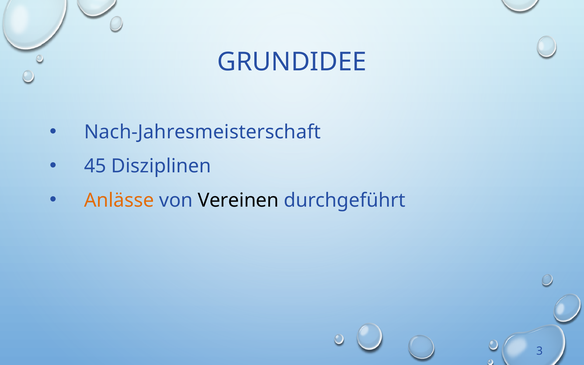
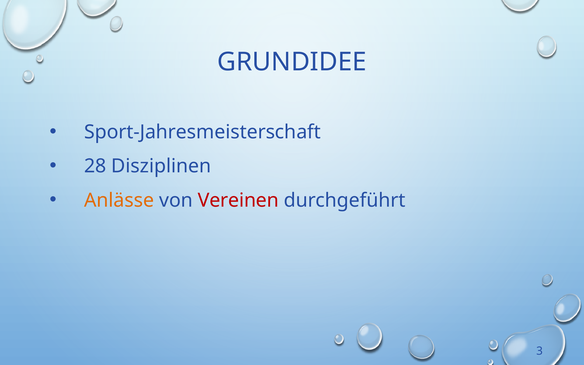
Nach-Jahresmeisterschaft: Nach-Jahresmeisterschaft -> Sport-Jahresmeisterschaft (203, 132)
45: 45 -> 28 (95, 166)
Vereinen colour: black -> red (238, 200)
